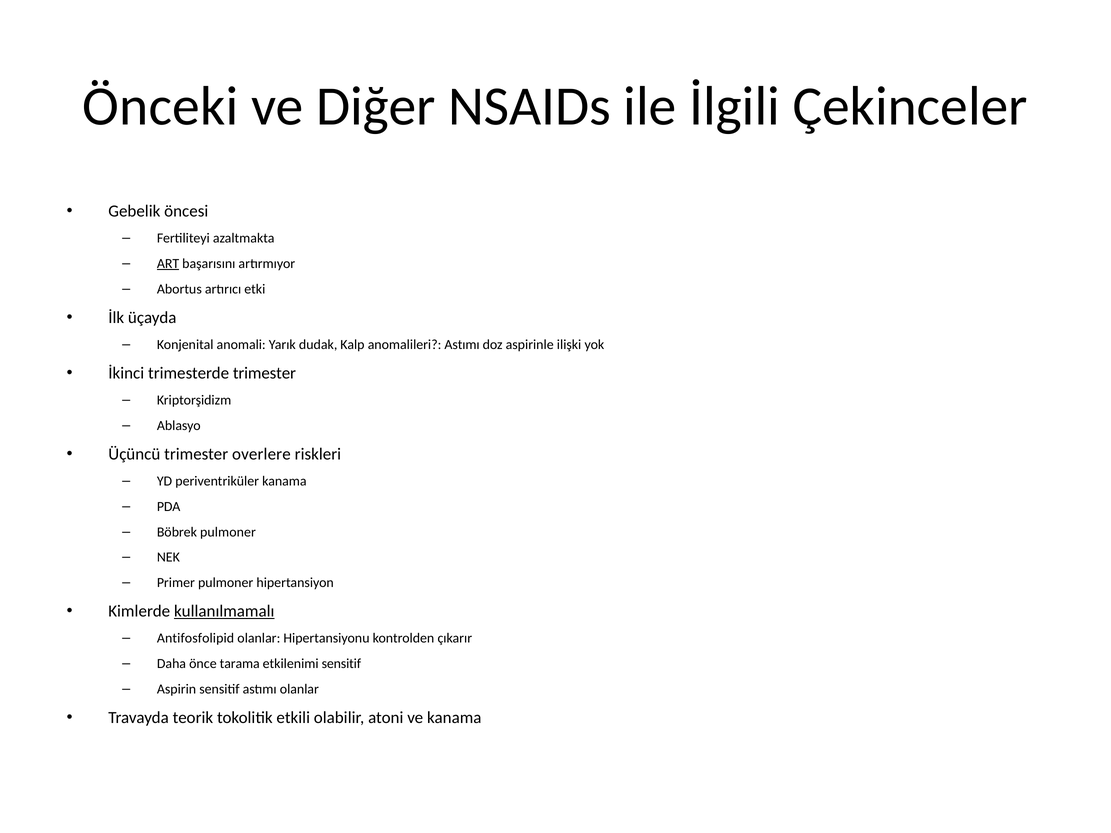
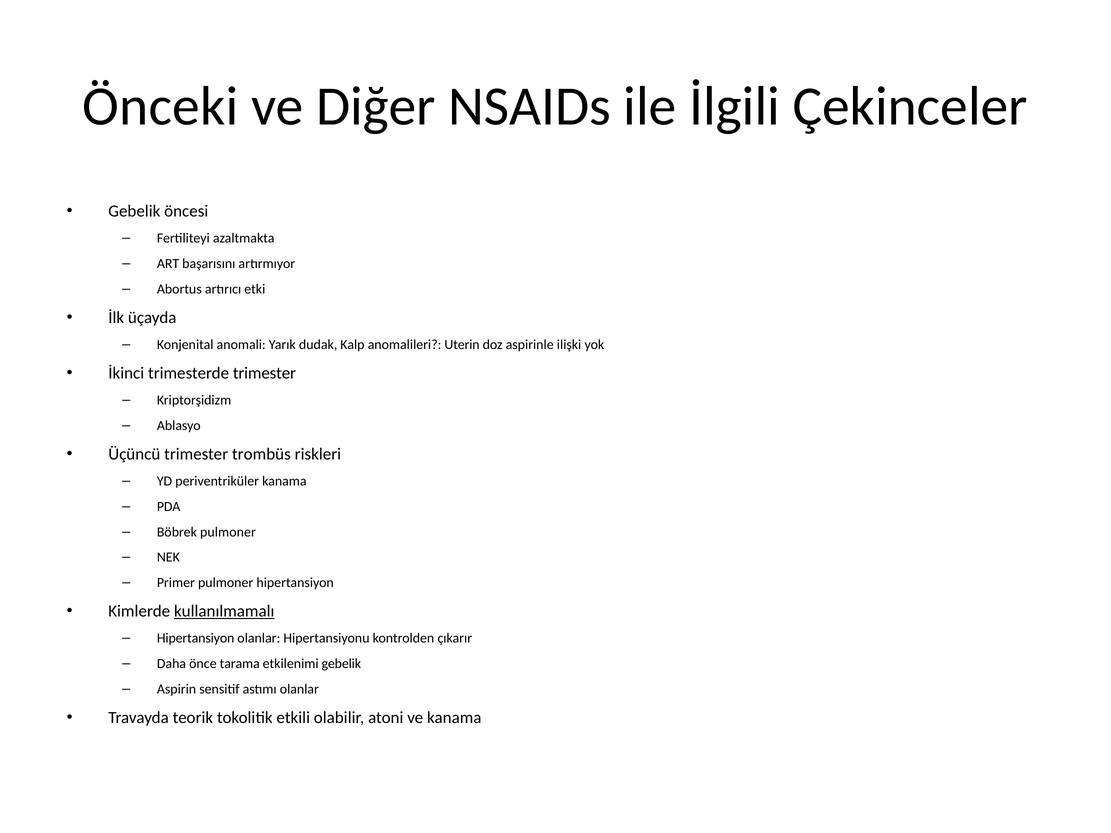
ART underline: present -> none (168, 264)
anomalileri Astımı: Astımı -> Uterin (462, 345)
overlere: overlere -> trombüs (261, 454)
Antifosfolipid: Antifosfolipid -> Hipertansiyon (196, 638)
etkilenimi sensitif: sensitif -> gebelik (341, 664)
